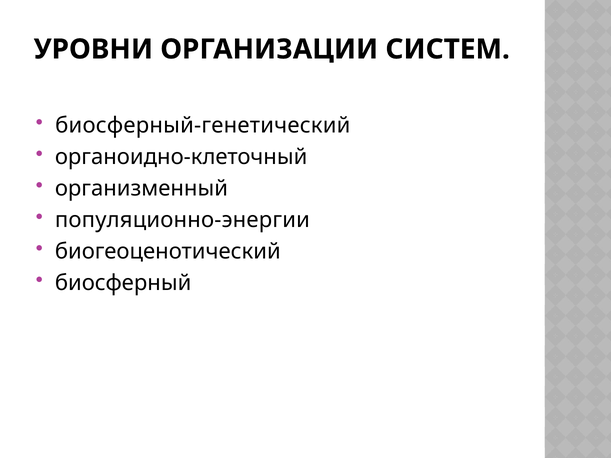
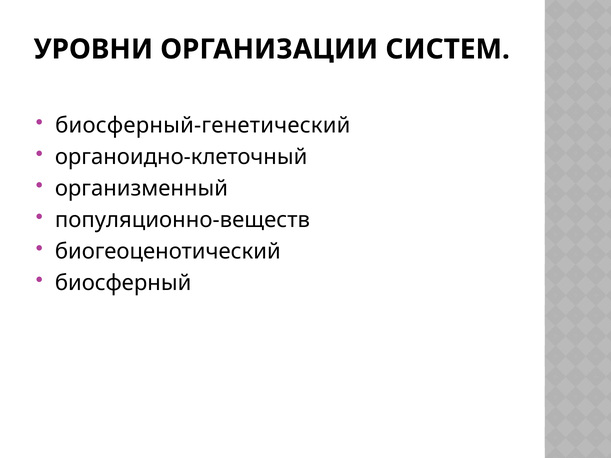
популяционно-энергии: популяционно-энергии -> популяционно-веществ (182, 220)
